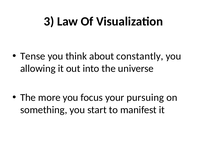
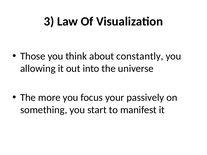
Tense: Tense -> Those (33, 56)
pursuing: pursuing -> passively (145, 98)
